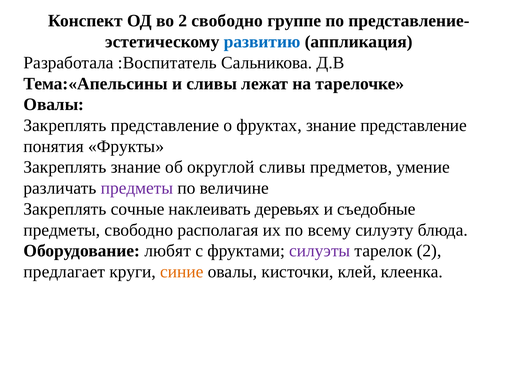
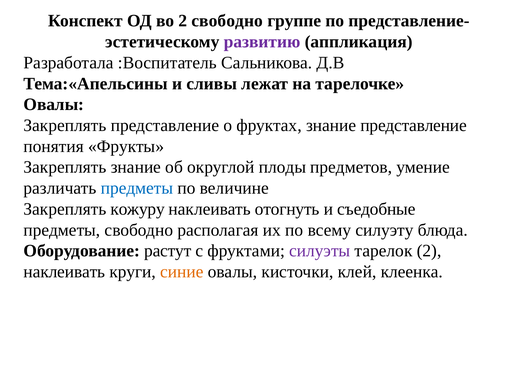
развитию colour: blue -> purple (262, 42)
округлой сливы: сливы -> плоды (282, 167)
предметы colour: purple -> blue (137, 188)
сочные: сочные -> кожуру (138, 209)
деревьях: деревьях -> отогнуть (287, 209)
любят: любят -> растут (168, 251)
предлагает: предлагает -> наклеивать (64, 271)
